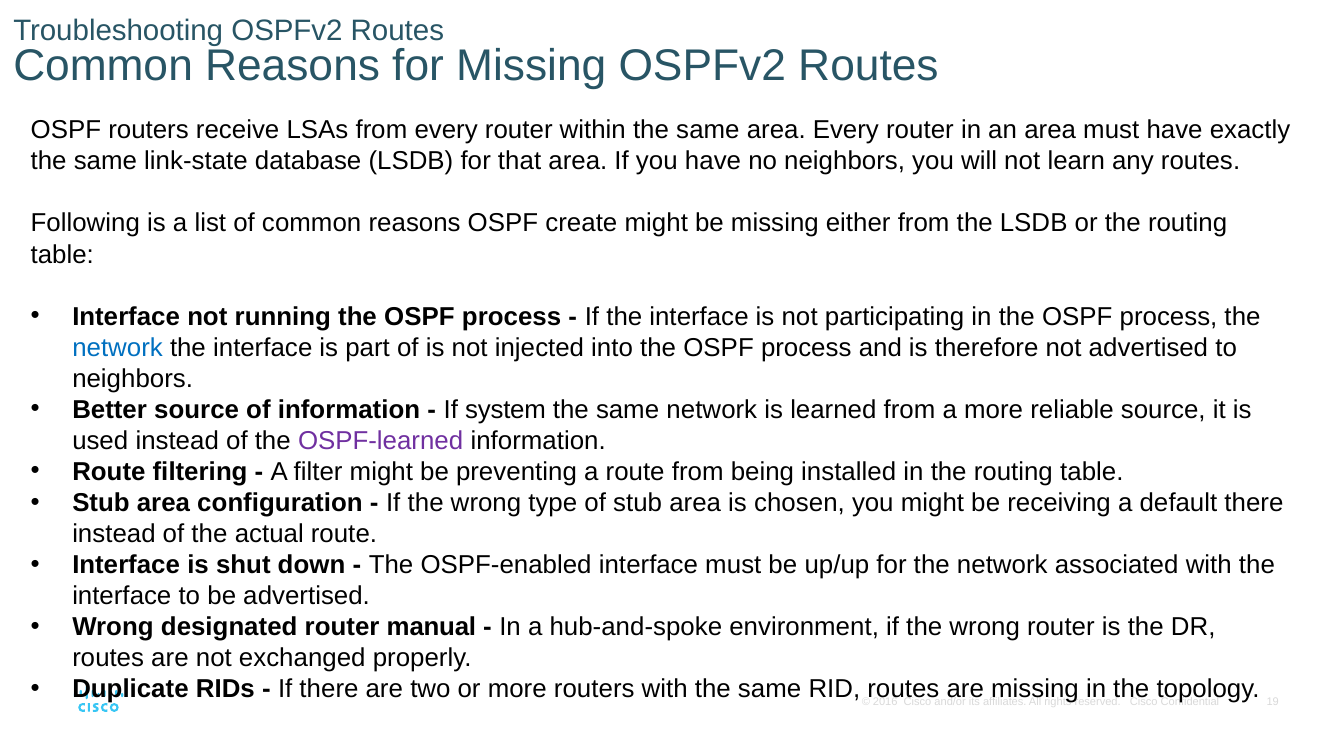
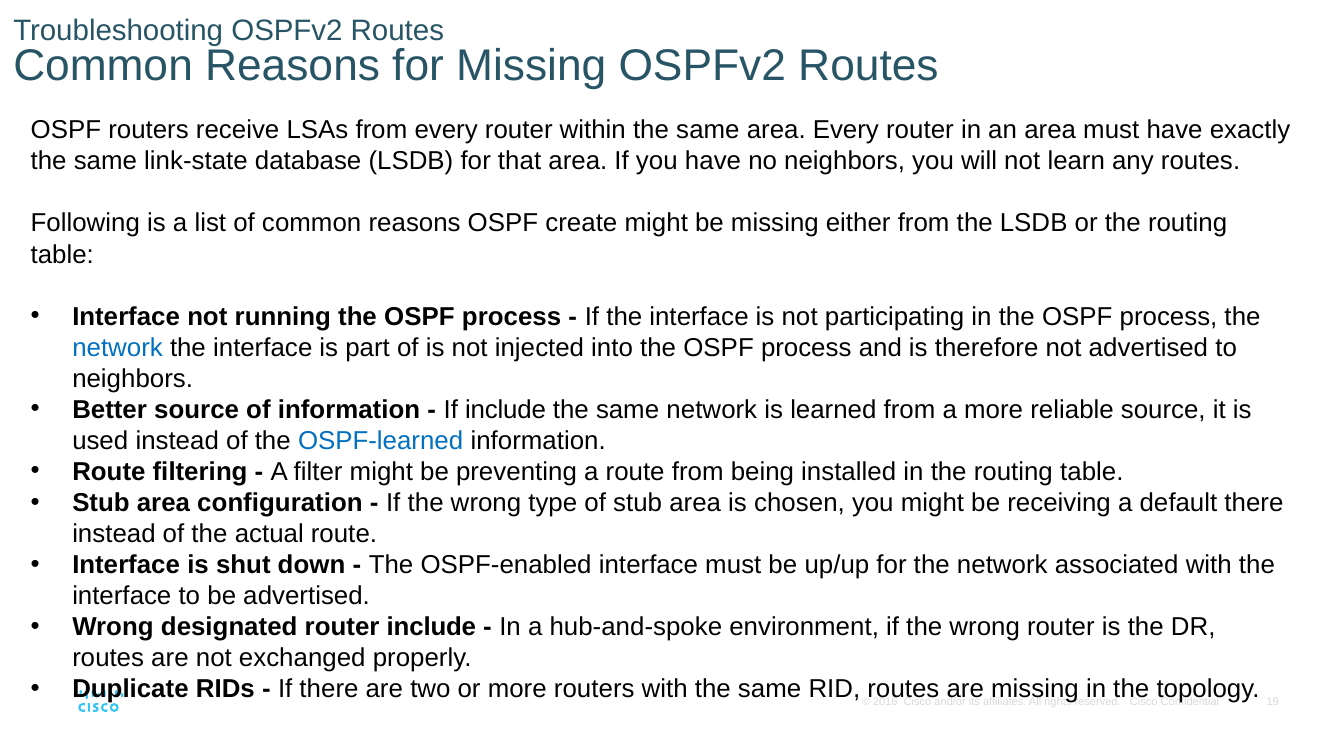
If system: system -> include (506, 409)
OSPF-learned colour: purple -> blue (381, 441)
router manual: manual -> include (431, 627)
